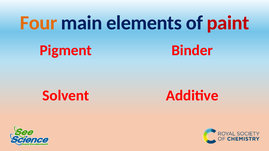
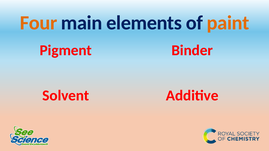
paint colour: red -> orange (228, 23)
